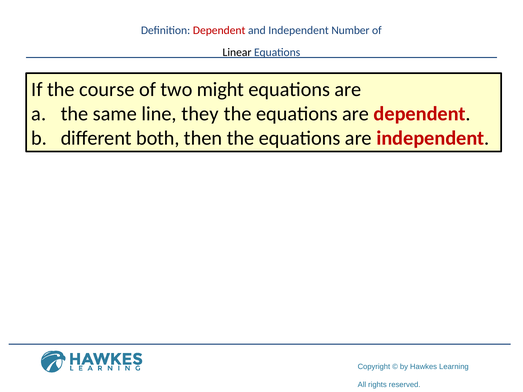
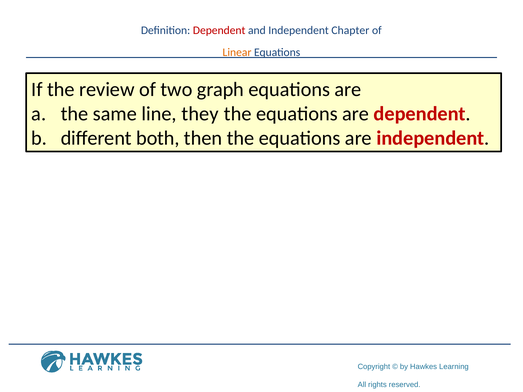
Number: Number -> Chapter (350, 30)
Linear colour: black -> orange (237, 52)
course: course -> review (107, 89)
might: might -> graph (220, 89)
